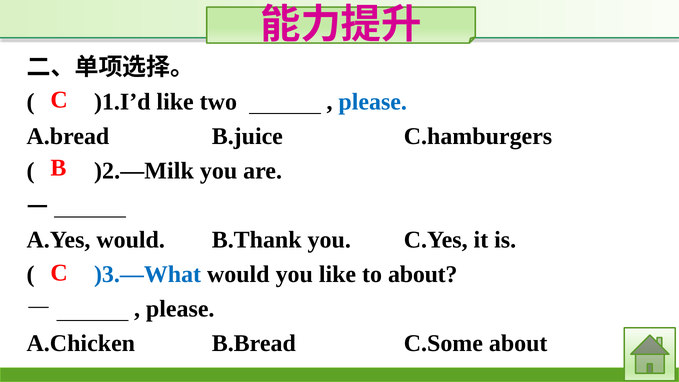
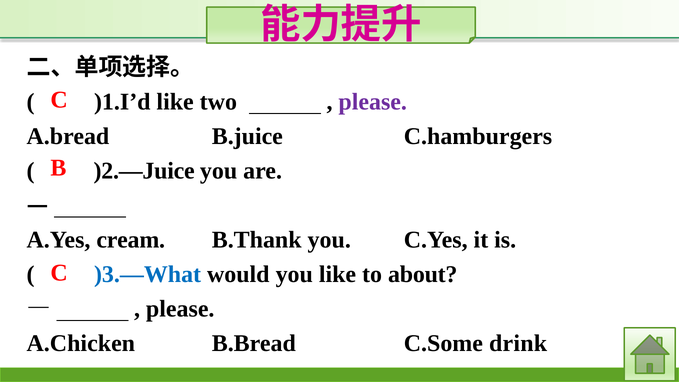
please colour: blue -> purple (373, 102)
)2.—Milk: )2.—Milk -> )2.—Juice (144, 171)
A.Yes would: would -> cream (131, 240)
C.Some about: about -> drink (518, 343)
